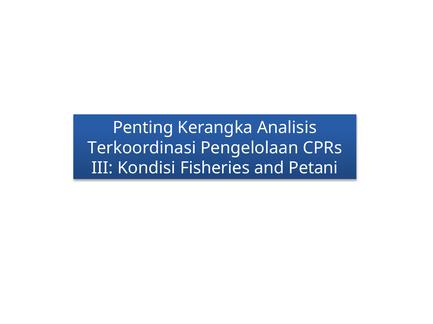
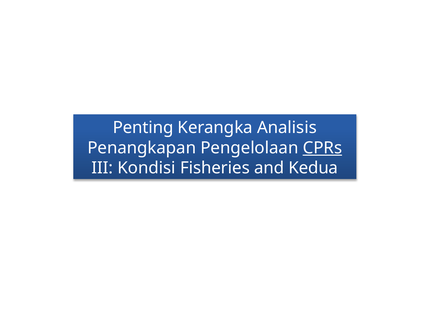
Terkoordinasi: Terkoordinasi -> Penangkapan (142, 148)
CPRs underline: none -> present (322, 148)
Petani: Petani -> Kedua (313, 168)
